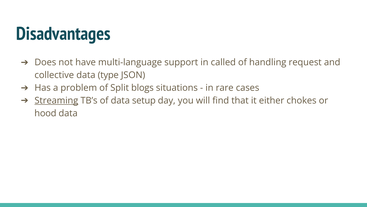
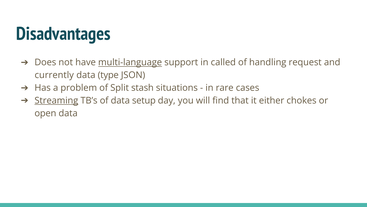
multi-language underline: none -> present (130, 62)
collective: collective -> currently (54, 75)
blogs: blogs -> stash (142, 88)
hood: hood -> open (45, 113)
